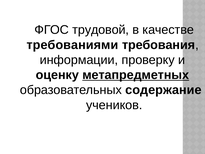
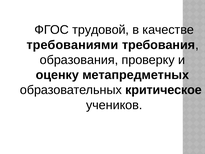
информации: информации -> образования (79, 60)
метапредметных underline: present -> none (136, 75)
содержание: содержание -> критическое (164, 90)
